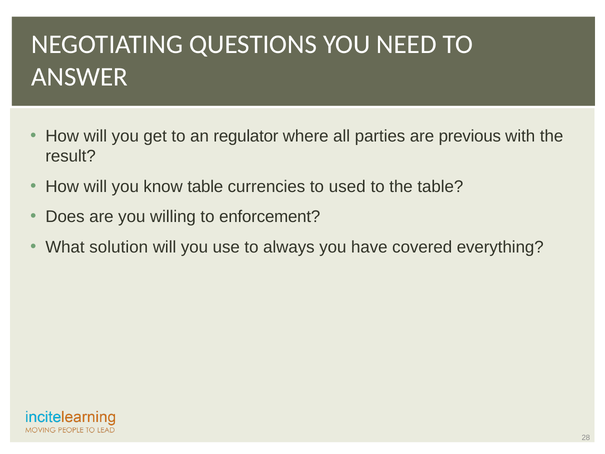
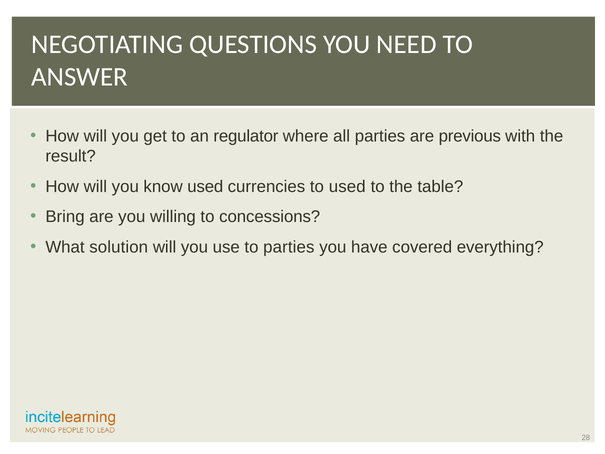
know table: table -> used (205, 186)
Does: Does -> Bring (65, 217)
enforcement: enforcement -> concessions (270, 217)
to always: always -> parties (289, 247)
